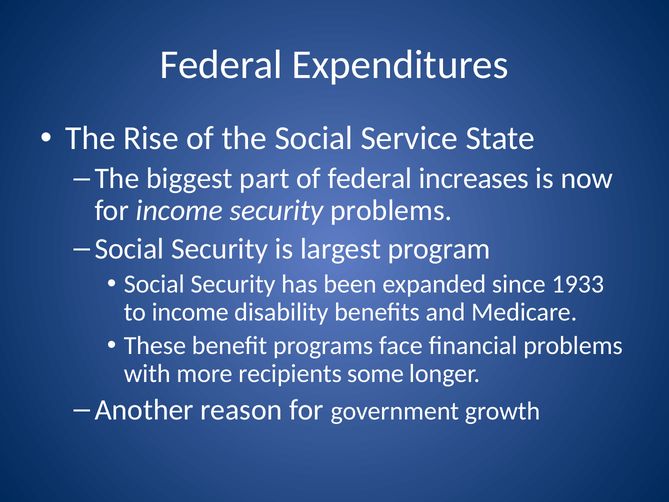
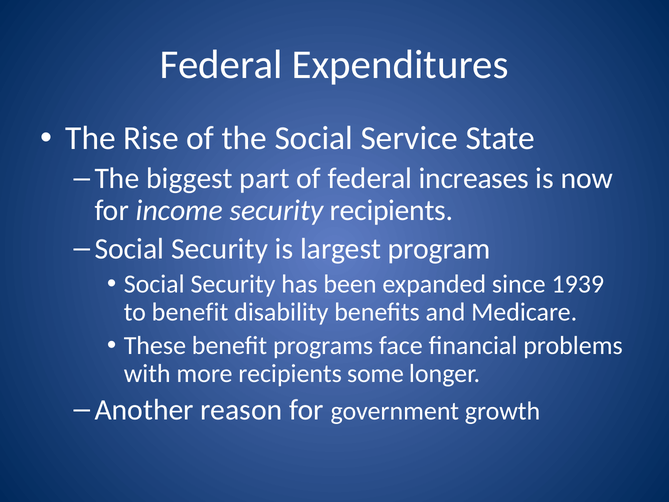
security problems: problems -> recipients (391, 211)
1933: 1933 -> 1939 (578, 284)
to income: income -> benefit (190, 312)
